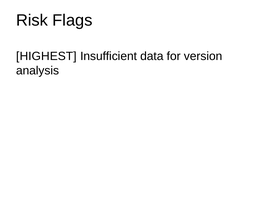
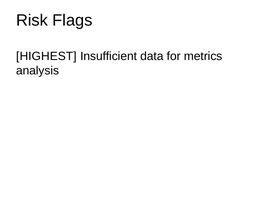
version: version -> metrics (203, 56)
